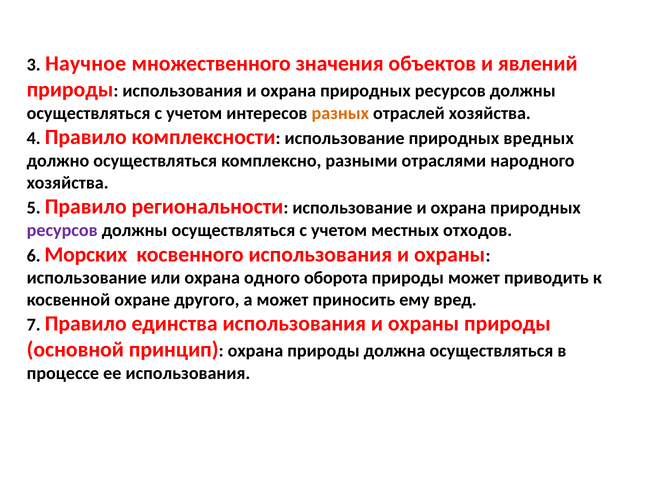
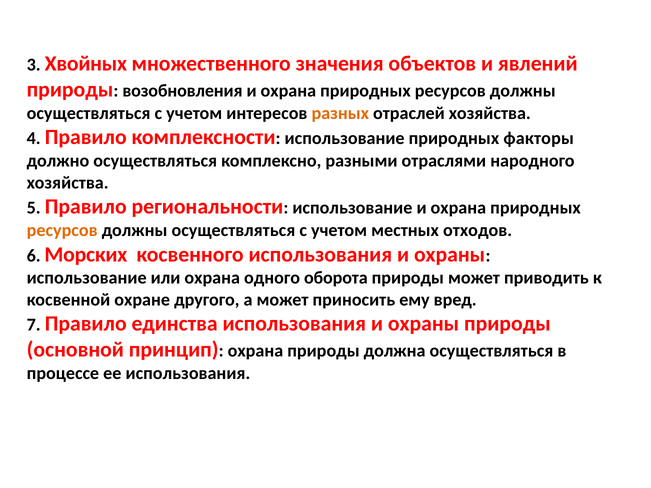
Научное: Научное -> Хвойных (86, 64)
использования: использования -> возобновления (182, 91)
вредных: вредных -> факторы (539, 139)
ресурсов colour: purple -> orange (62, 230)
